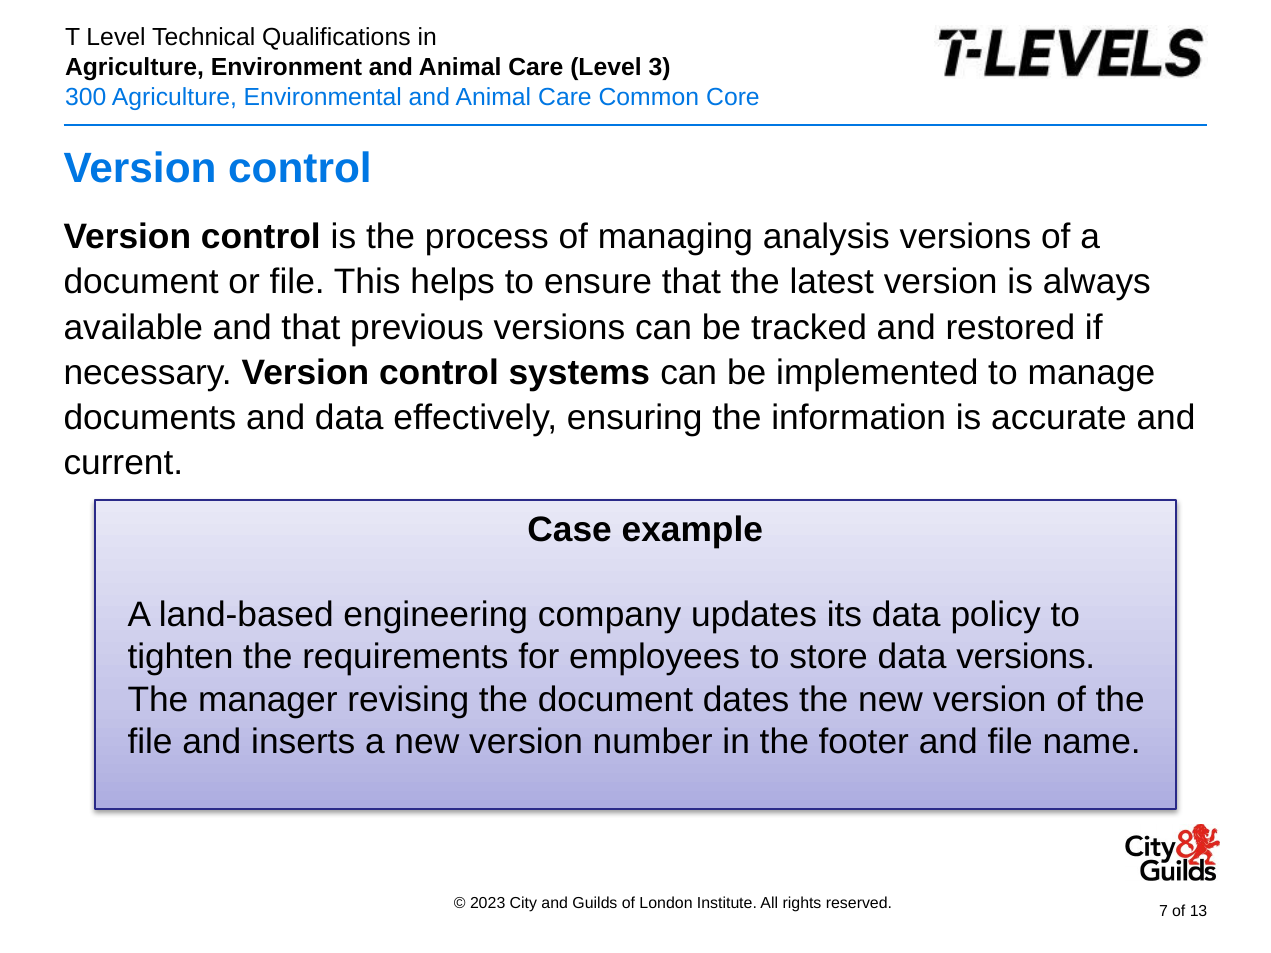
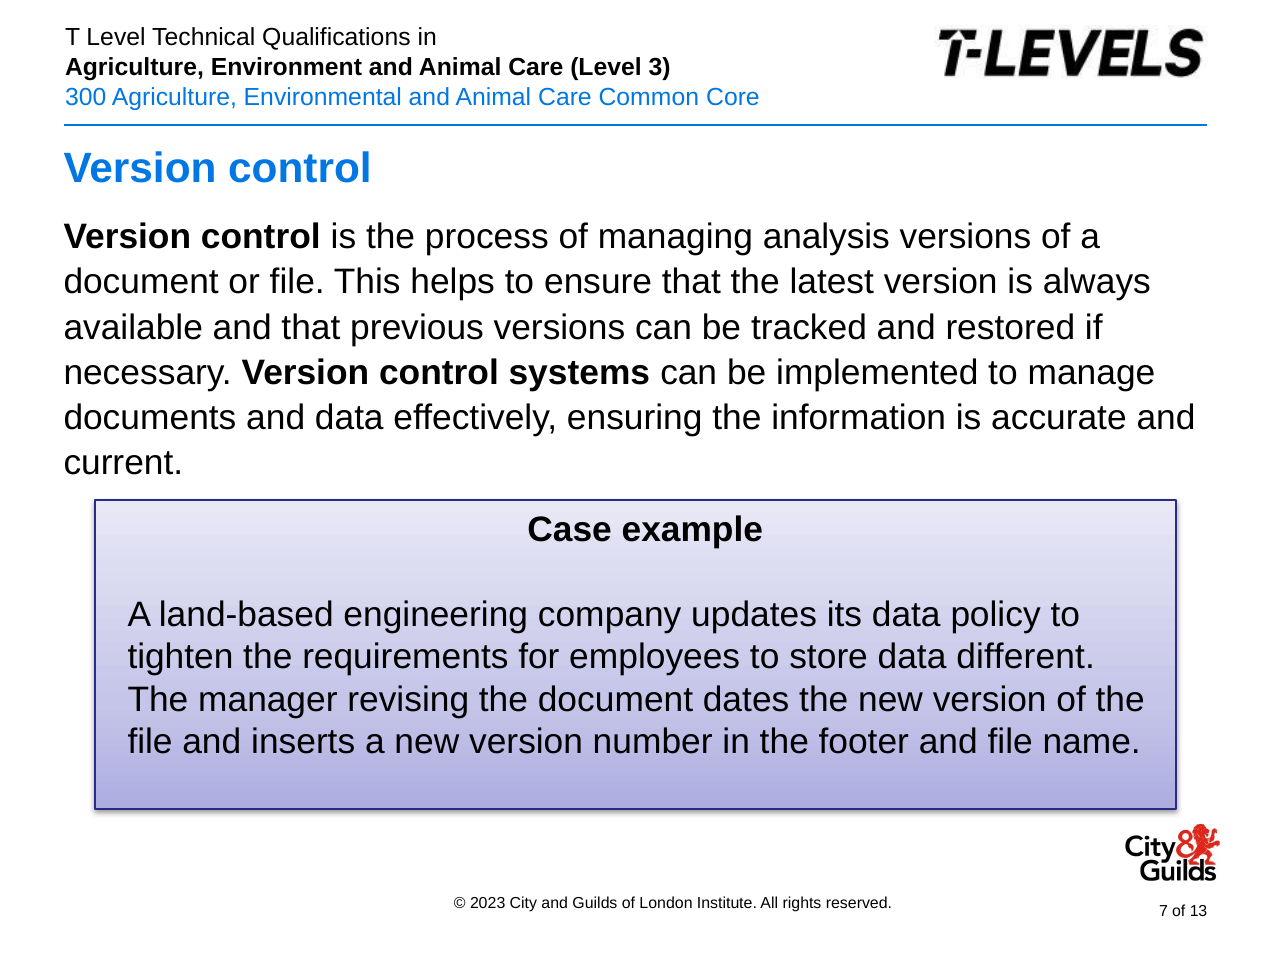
data versions: versions -> different (1026, 657)
